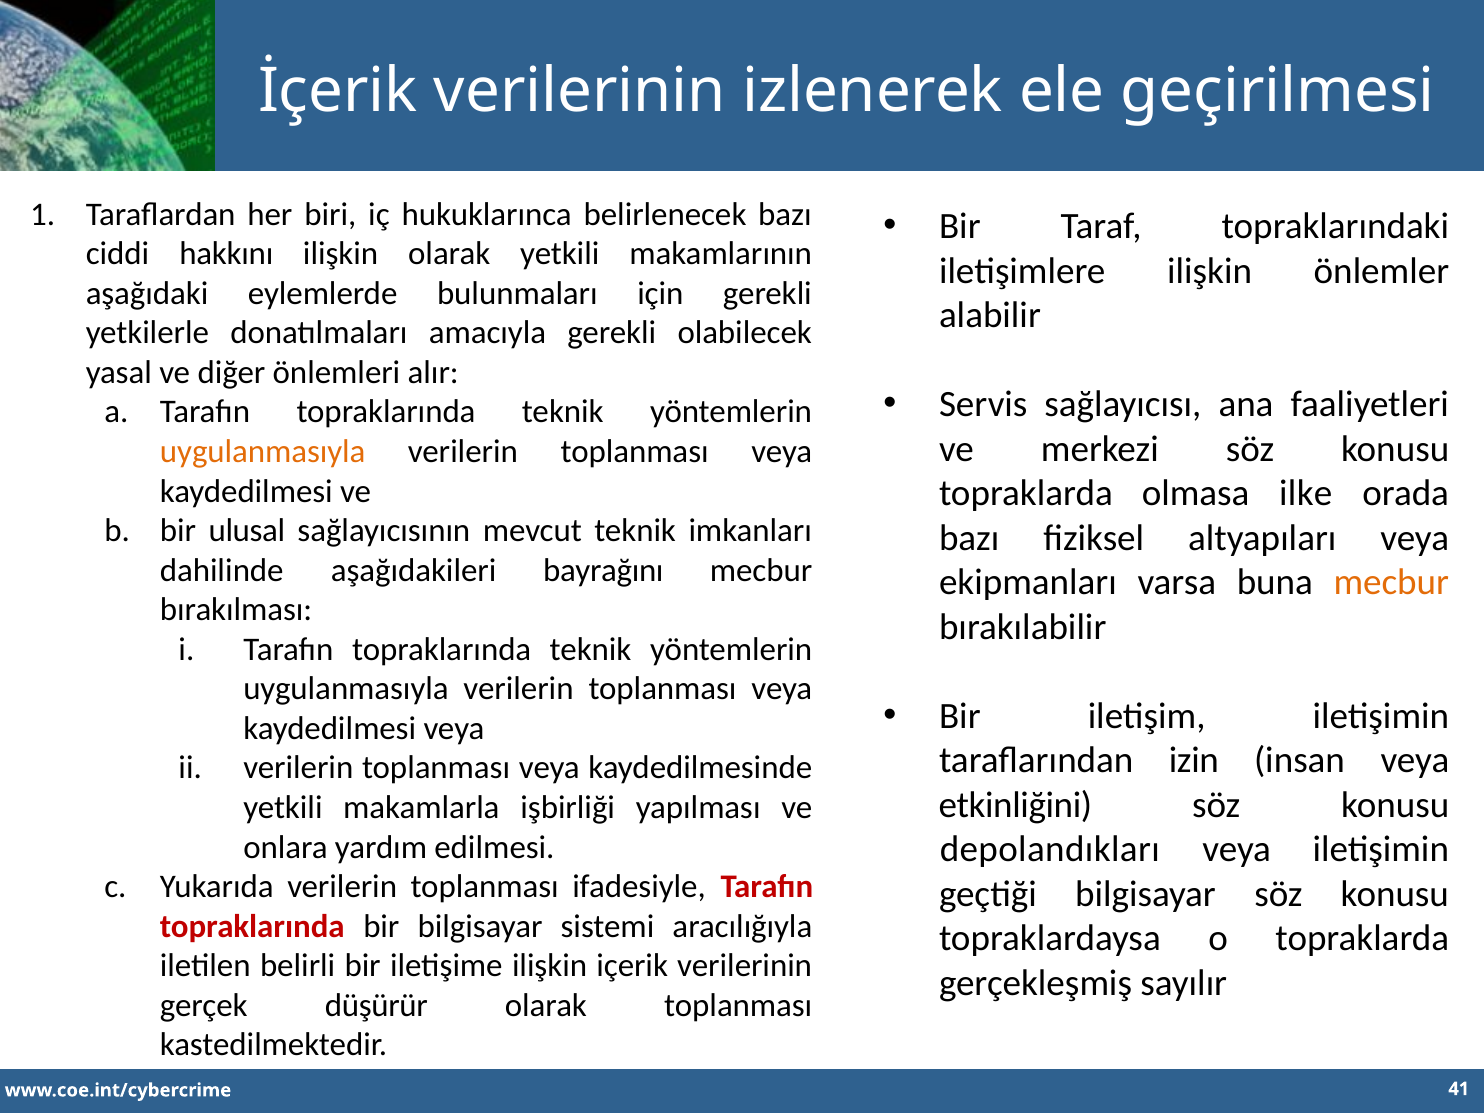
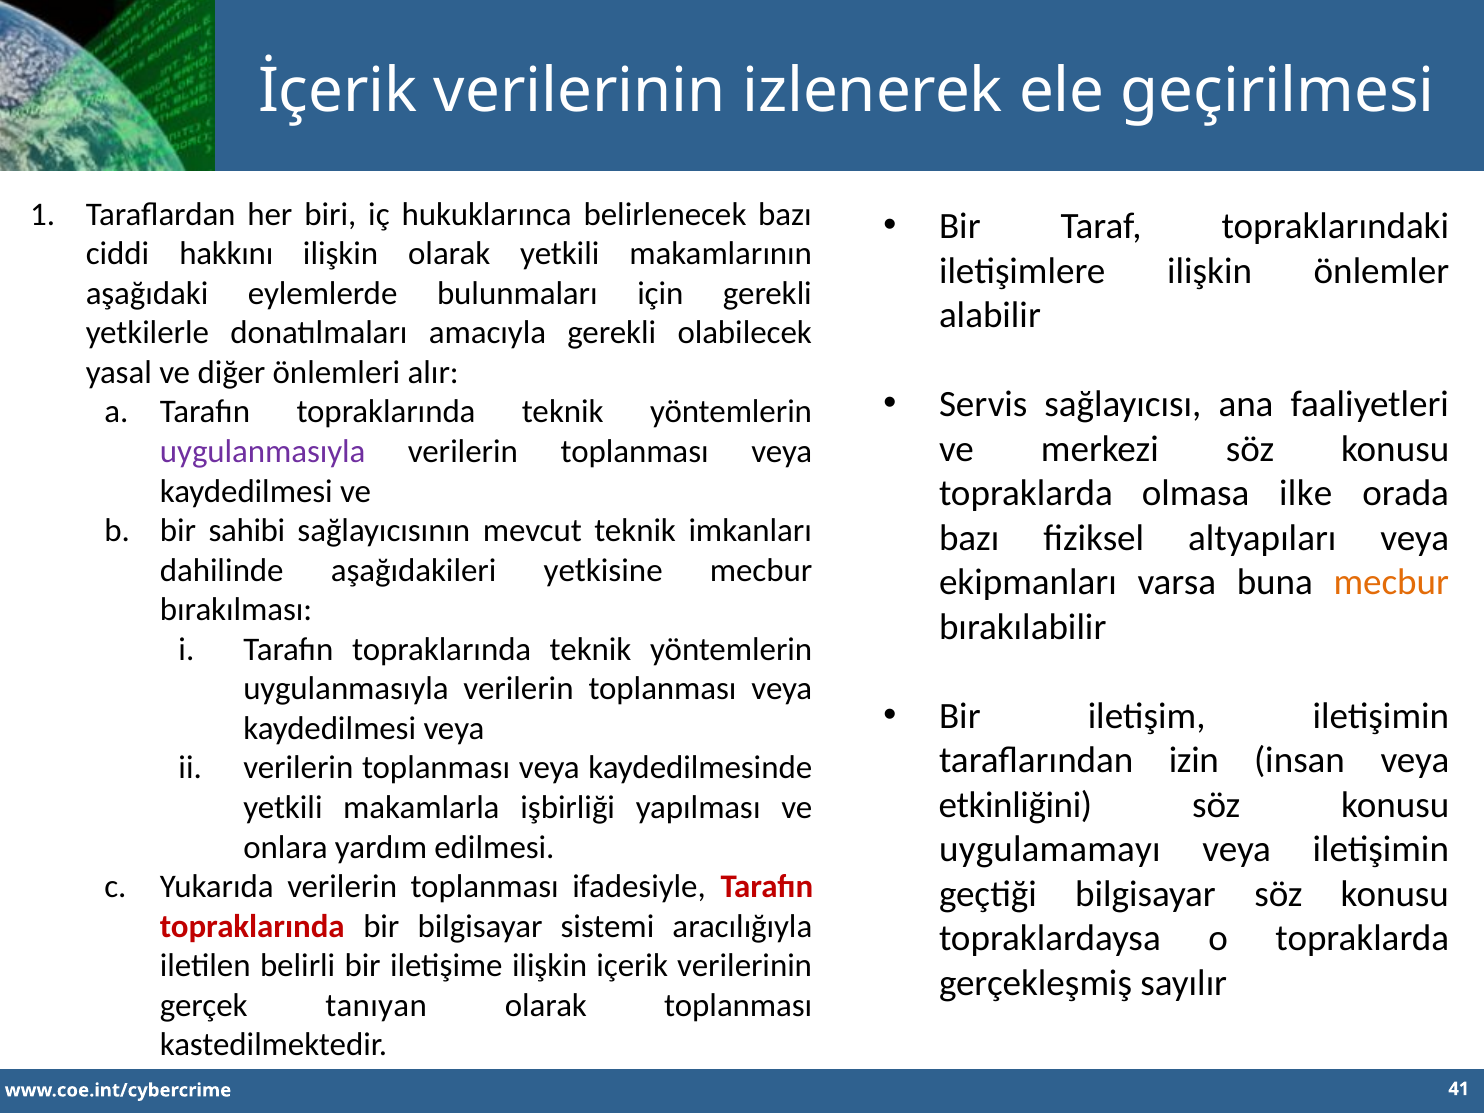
uygulanmasıyla colour: orange -> purple (263, 452)
ulusal: ulusal -> sahibi (247, 531)
bayrağını: bayrağını -> yetkisine (603, 570)
depolandıkları: depolandıkları -> uygulamamayı (1050, 850)
düşürür: düşürür -> tanıyan (376, 1005)
